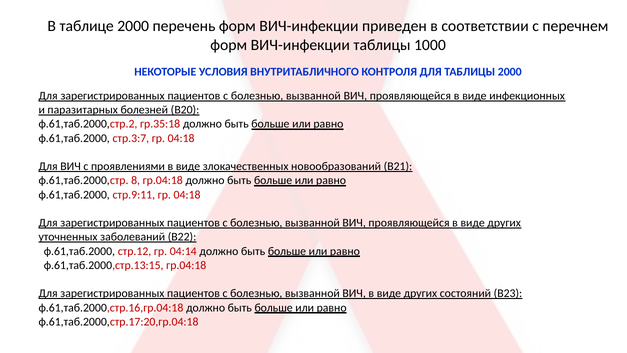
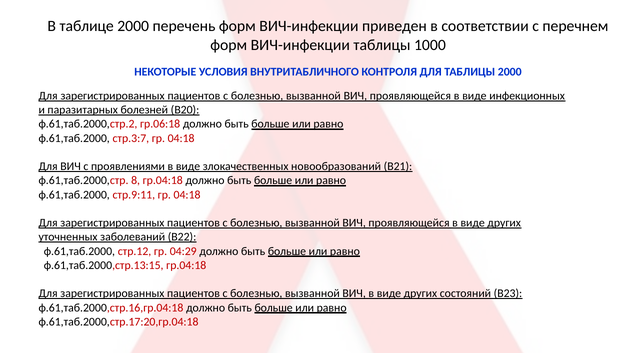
гр.35:18: гр.35:18 -> гр.06:18 (160, 124)
04:14: 04:14 -> 04:29 (183, 251)
